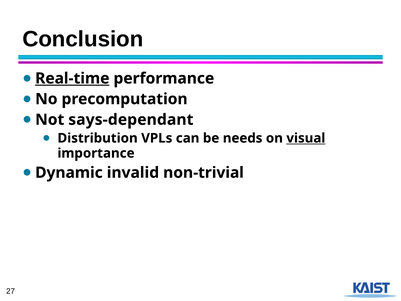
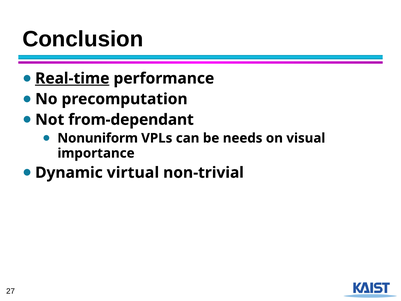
says-dependant: says-dependant -> from-dependant (131, 120)
Distribution: Distribution -> Nonuniform (98, 138)
visual underline: present -> none (306, 138)
invalid: invalid -> virtual (133, 173)
